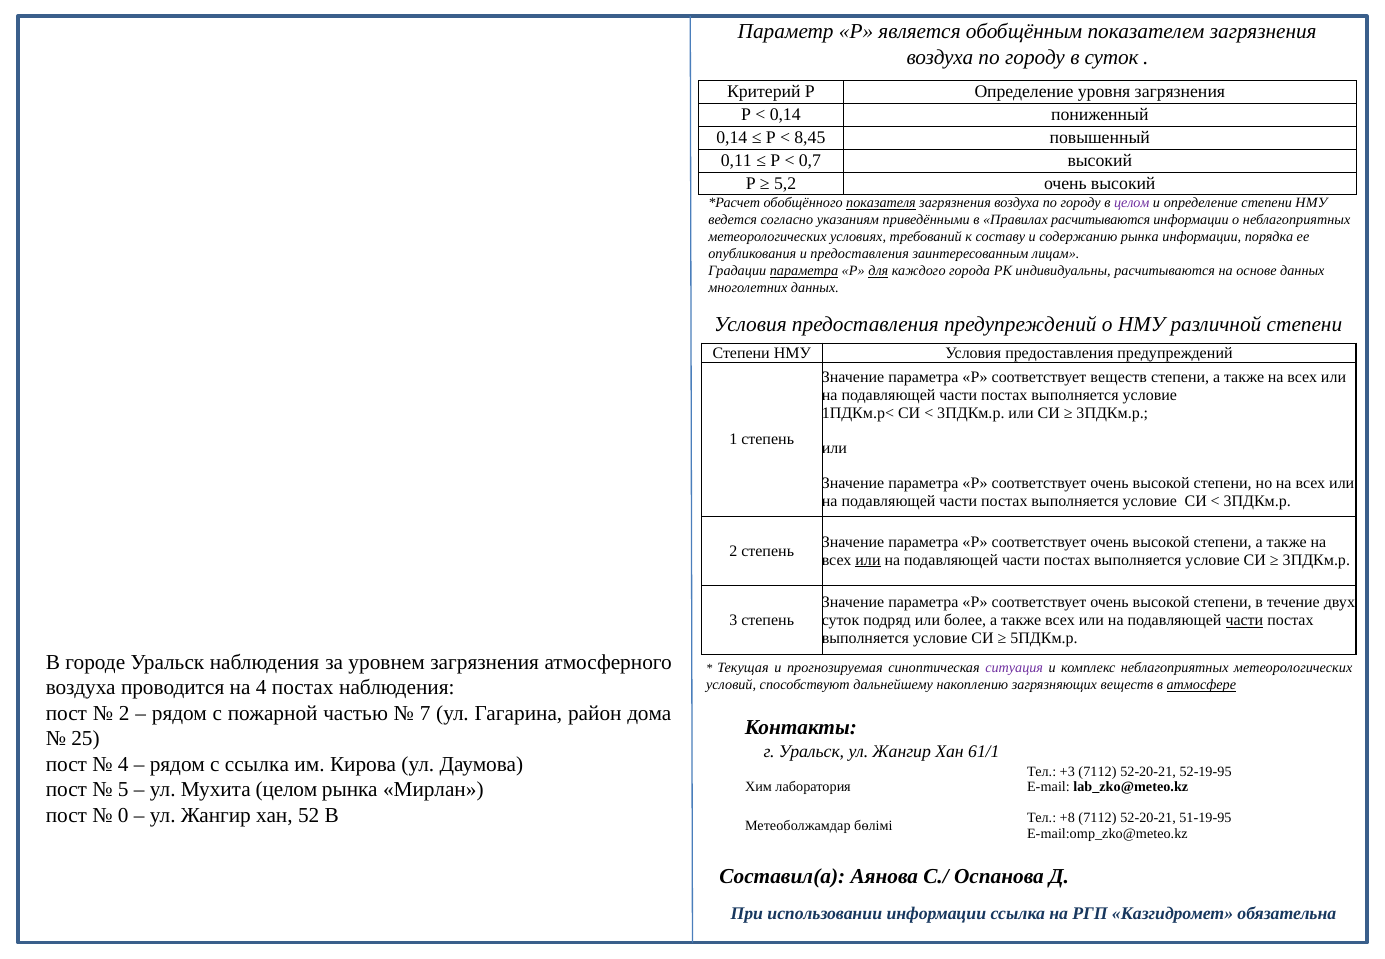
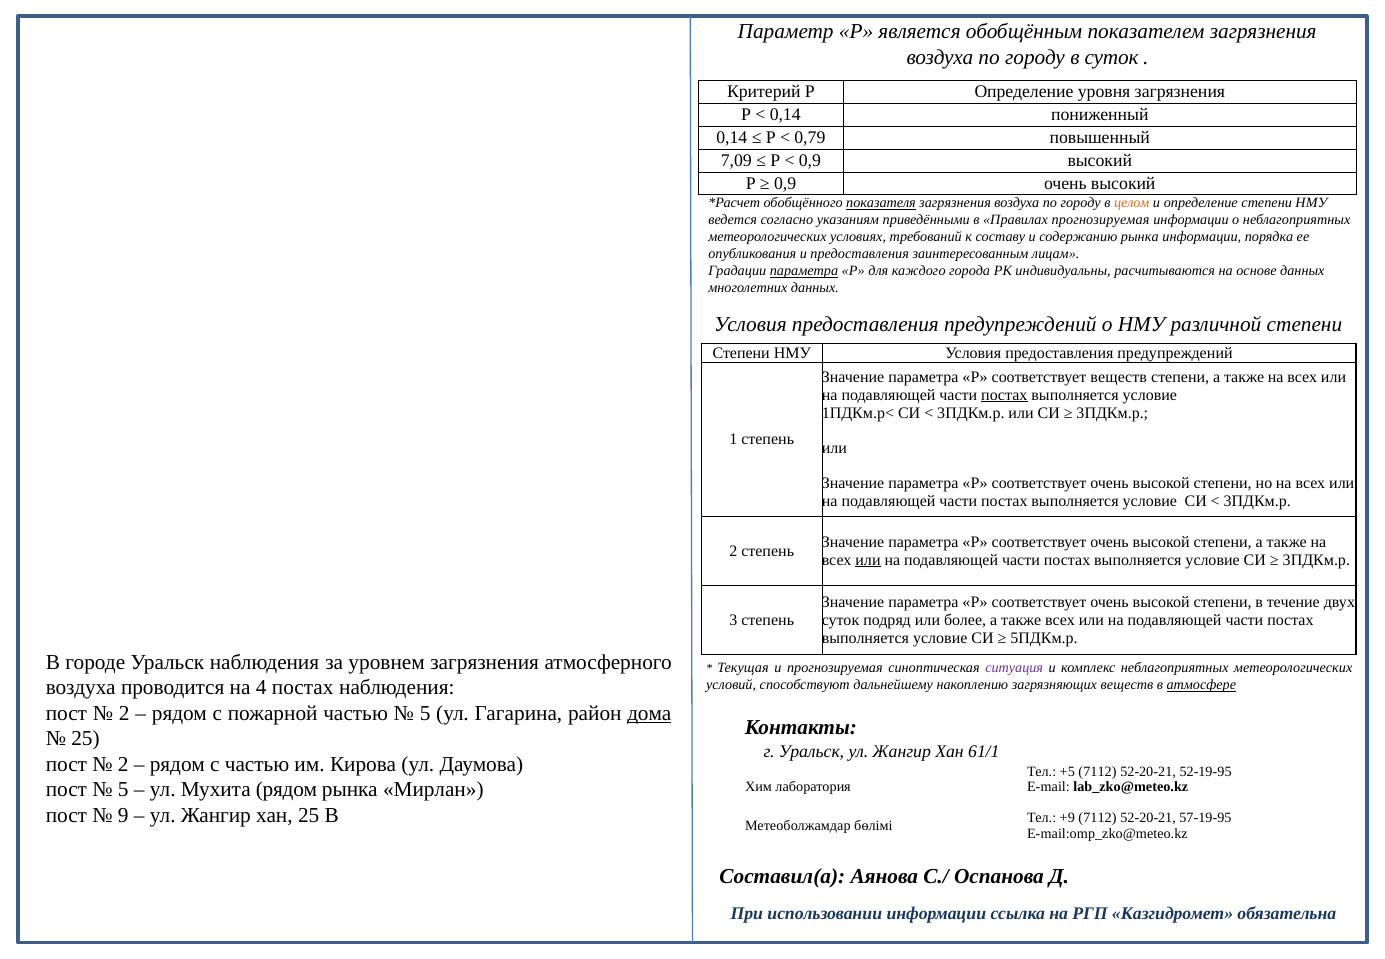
8,45: 8,45 -> 0,79 (810, 137)
0,11: 0,11 -> 7,09 (736, 160)
0,7: 0,7 -> 0,9 (810, 160)
5,2: 5,2 -> 0,9 (785, 183)
целом colour: purple -> orange (1132, 203)
Правилах расчитываются: расчитываются -> прогнозируемая (1101, 220)
для underline: present -> none (878, 271)
постах underline: none -> present (1004, 395)
части underline: present -> none (1244, 620)
7: 7 -> 5 (425, 713)
дома underline: none -> present (649, 713)
4: 4 -> 2 (123, 764)
с ссылка: ссылка -> частью (257, 764)
+3: +3 -> +5 (1067, 771)
Мухита целом: целом -> рядом (287, 790)
0: 0 -> 9 (123, 815)
хан 52: 52 -> 25 (309, 815)
+8: +8 -> +9 (1067, 818)
51-19-95: 51-19-95 -> 57-19-95 (1205, 818)
